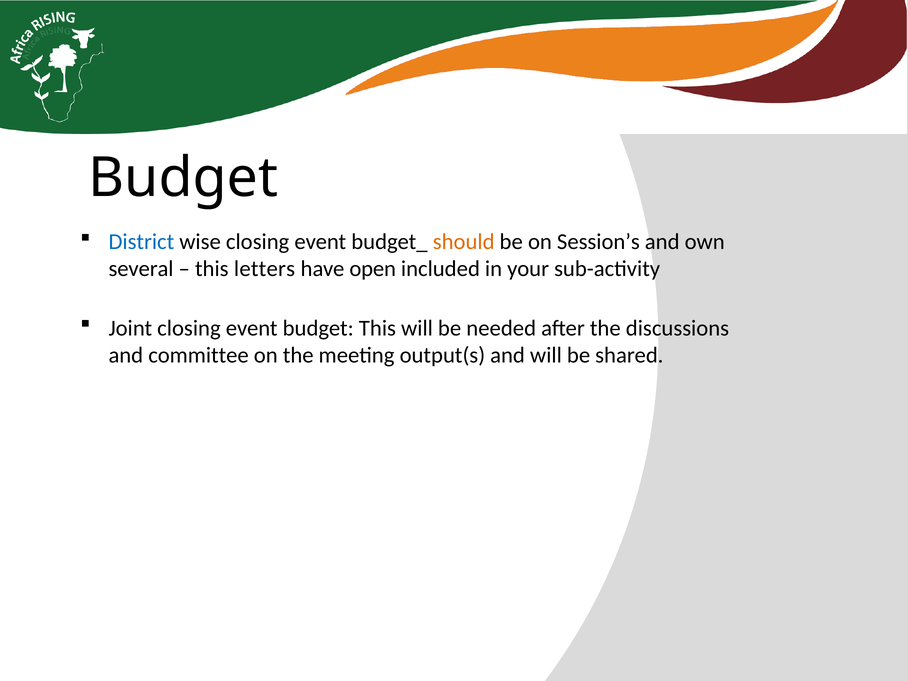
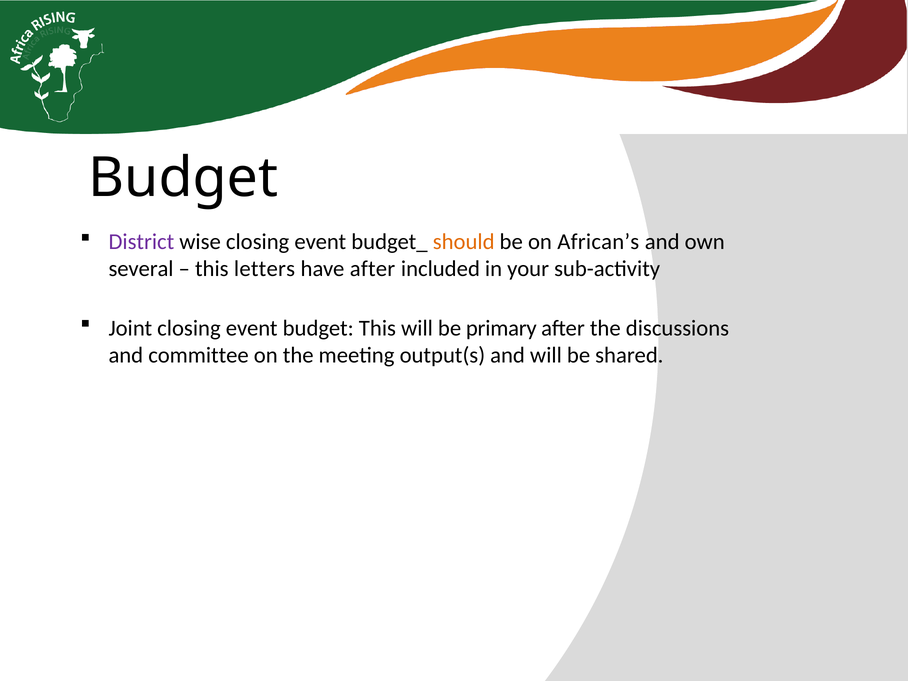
District colour: blue -> purple (141, 242)
Session’s: Session’s -> African’s (598, 242)
have open: open -> after (373, 269)
needed: needed -> primary (501, 328)
